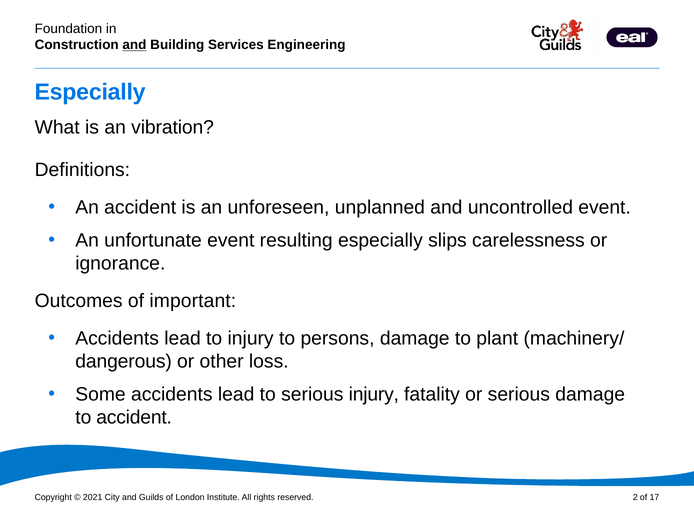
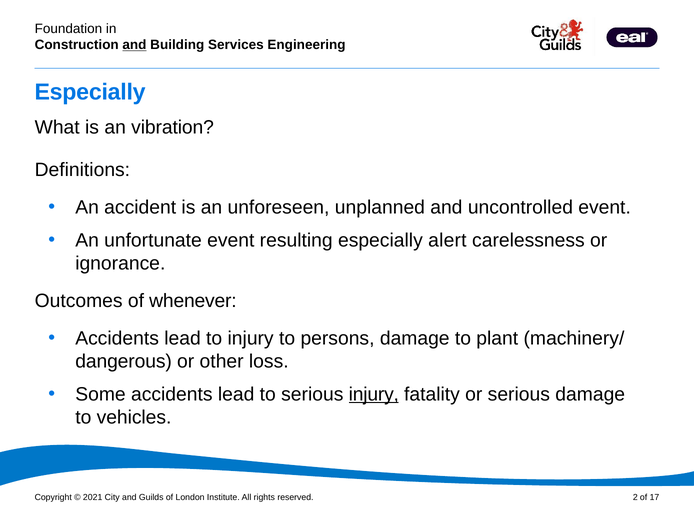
slips: slips -> alert (447, 240)
important: important -> whenever (193, 301)
injury underline: none -> present (374, 395)
to accident: accident -> vehicles (134, 418)
